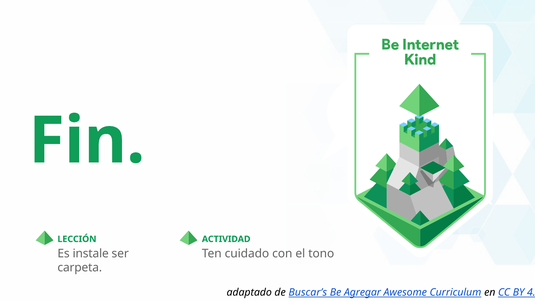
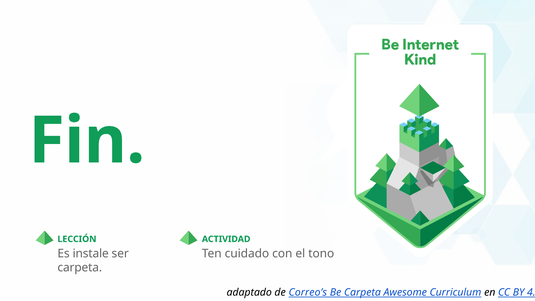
Buscar’s: Buscar’s -> Correo’s (308, 292)
Be Agregar: Agregar -> Carpeta (362, 292)
